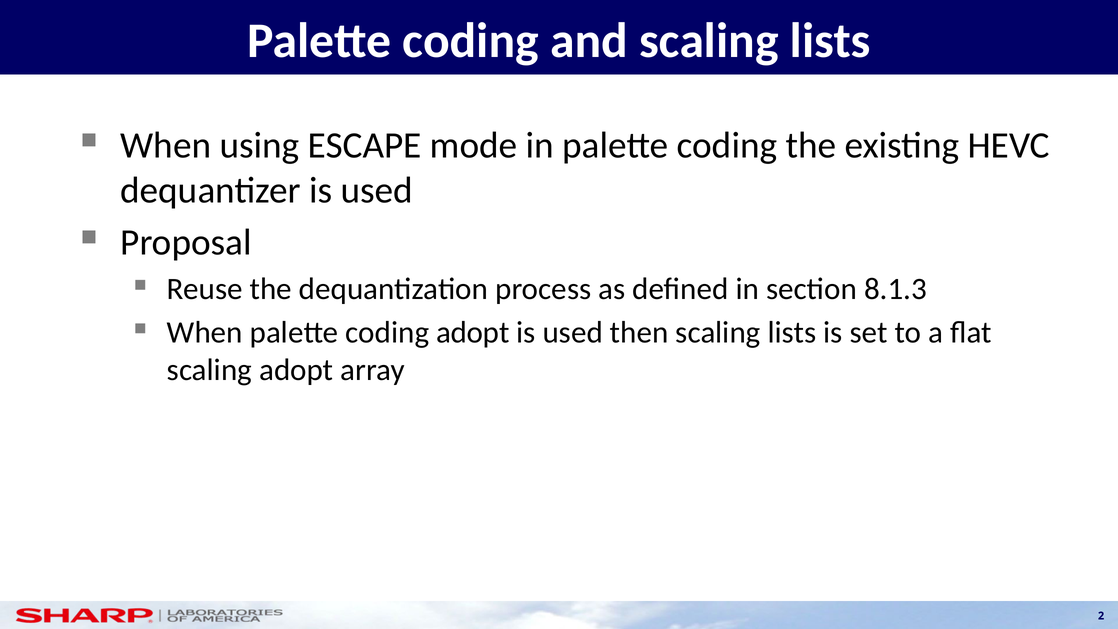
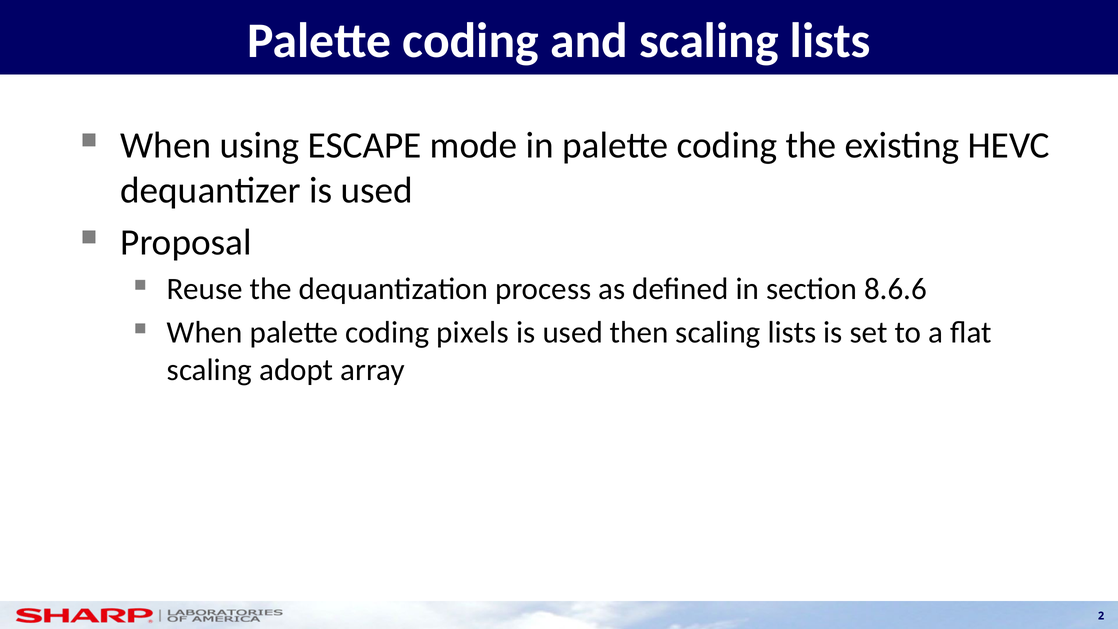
8.1.3: 8.1.3 -> 8.6.6 (895, 289)
coding adopt: adopt -> pixels (473, 333)
